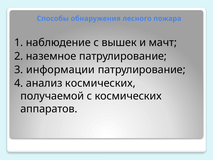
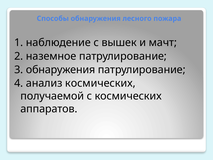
3 информации: информации -> обнаружения (61, 70)
